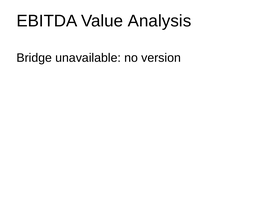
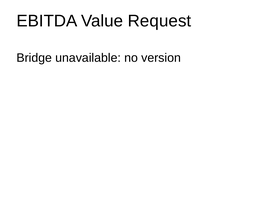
Analysis: Analysis -> Request (159, 21)
